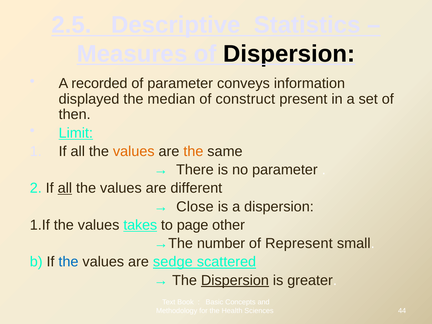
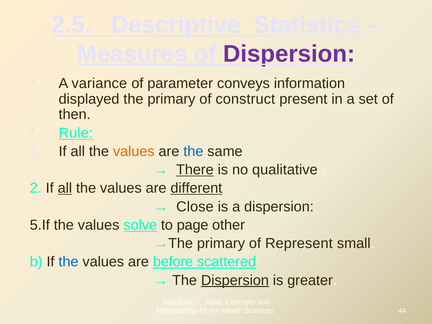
Dispersion colour: black -> purple (289, 54)
recorded: recorded -> variance (99, 83)
the median: median -> primary (171, 99)
Limit: Limit -> Rule (76, 133)
the colour: orange -> blue (193, 151)
There underline: none -> present (195, 170)
no parameter: parameter -> qualitative (285, 170)
different underline: none -> present (196, 188)
1.If: 1.If -> 5.If (40, 225)
takes: takes -> solve (140, 225)
→The number: number -> primary (221, 243)
sedge: sedge -> before (173, 262)
